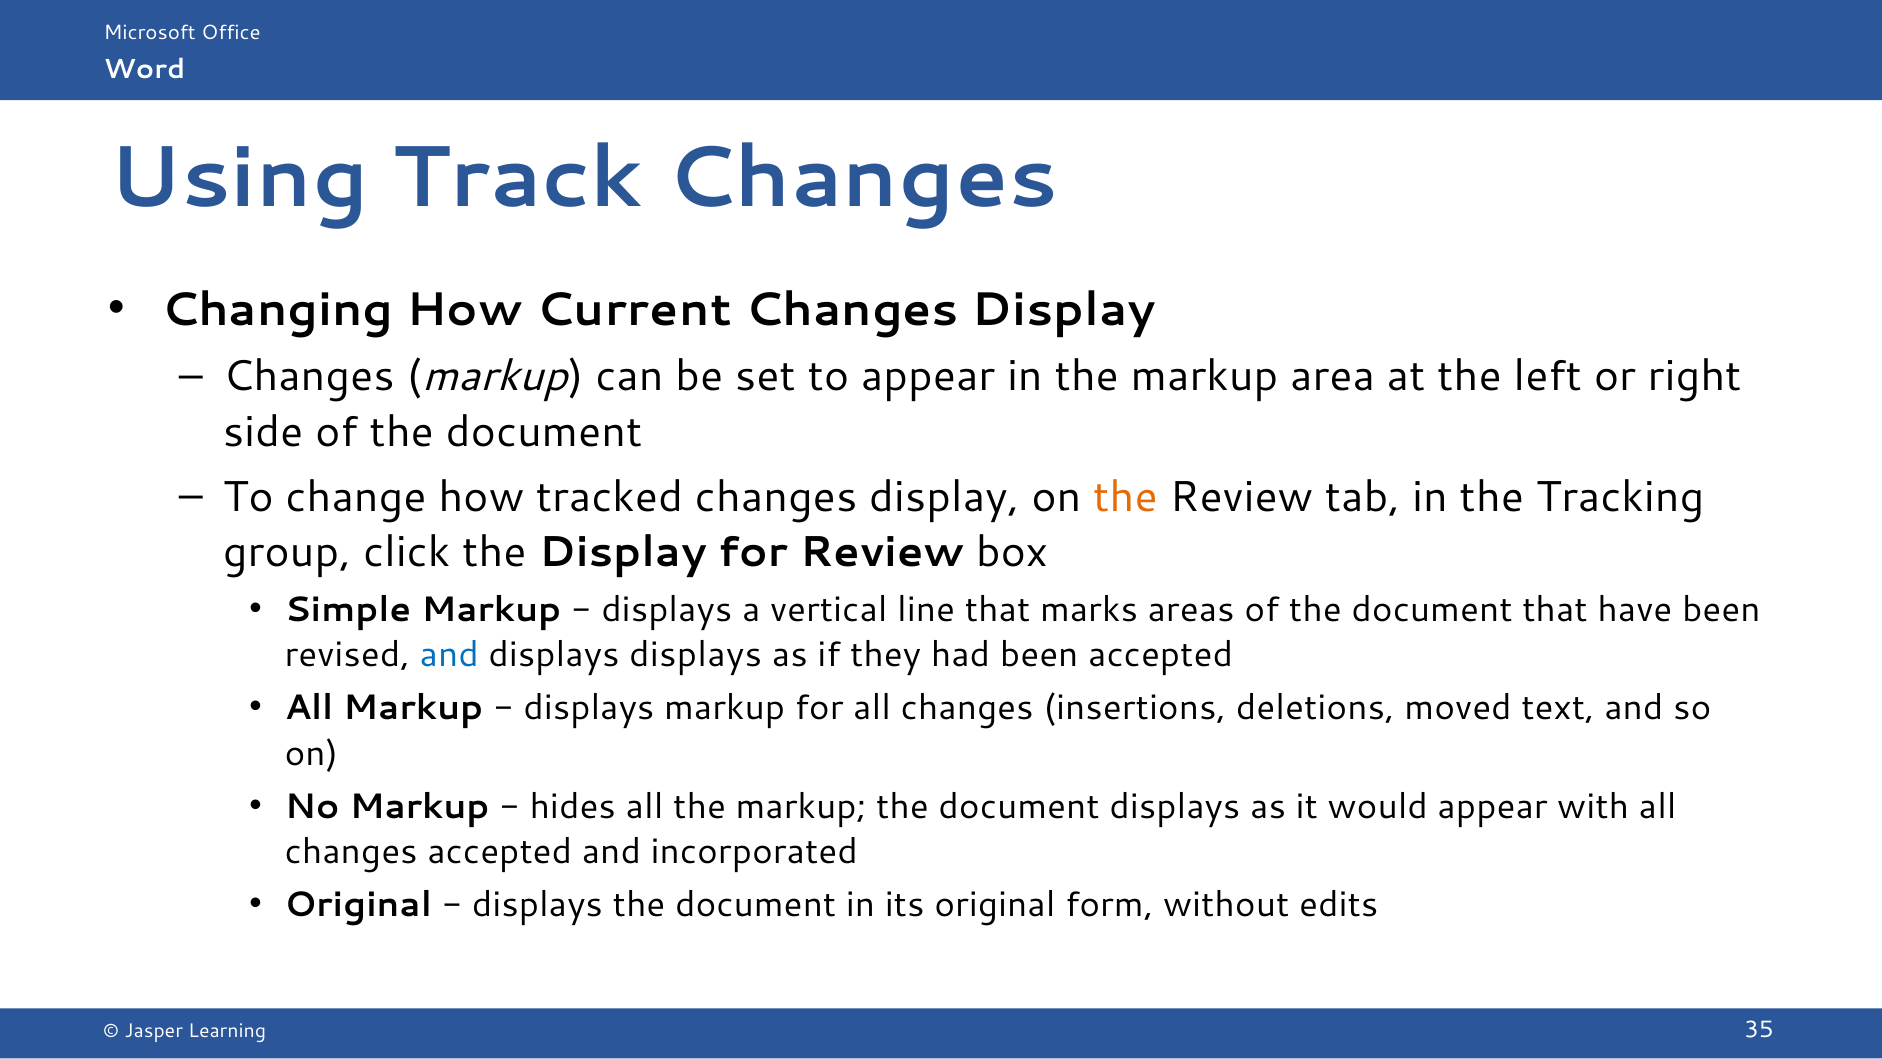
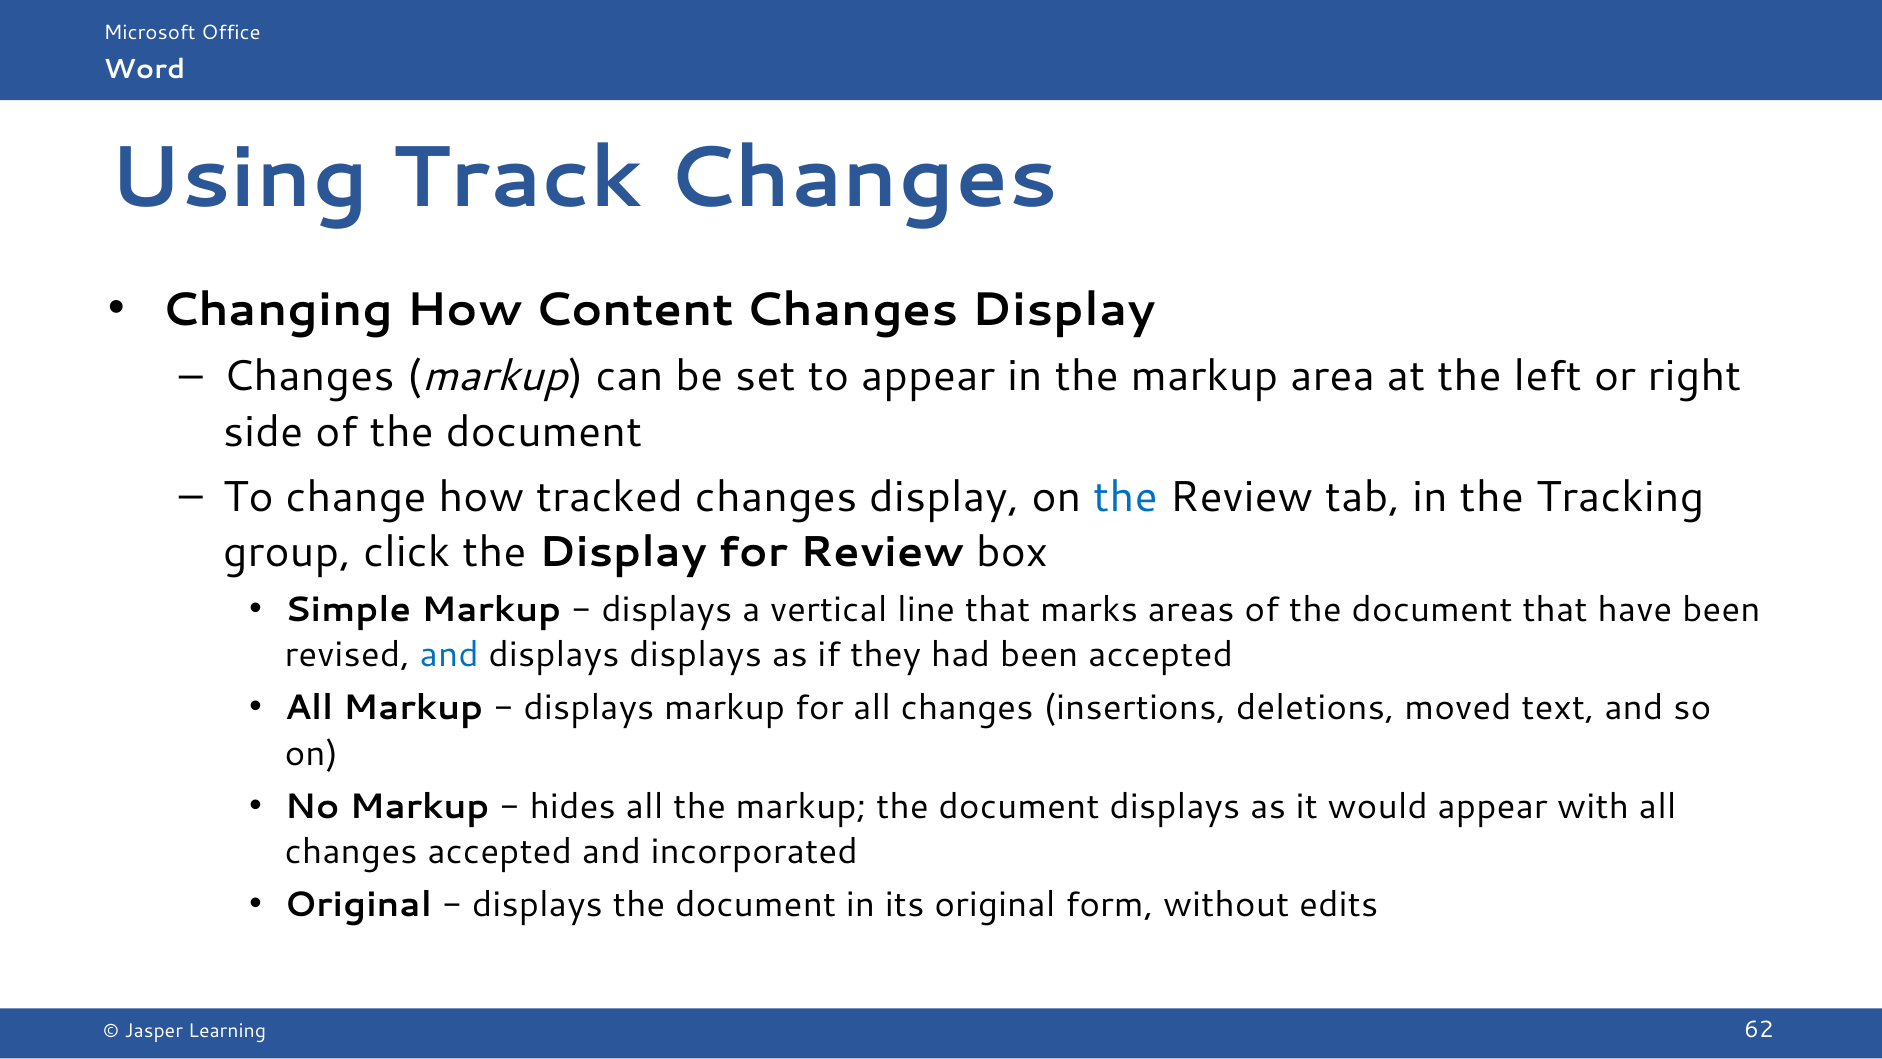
Current: Current -> Content (634, 310)
the colour: orange -> blue (1125, 497)
35: 35 -> 62 (1759, 1030)
